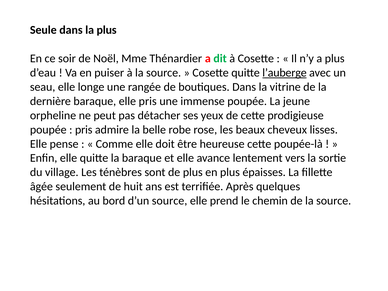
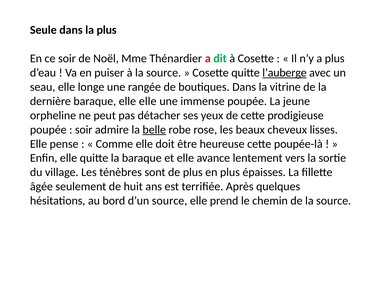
elle pris: pris -> elle (148, 101)
pris: pris -> soir (84, 130)
belle underline: none -> present (154, 130)
